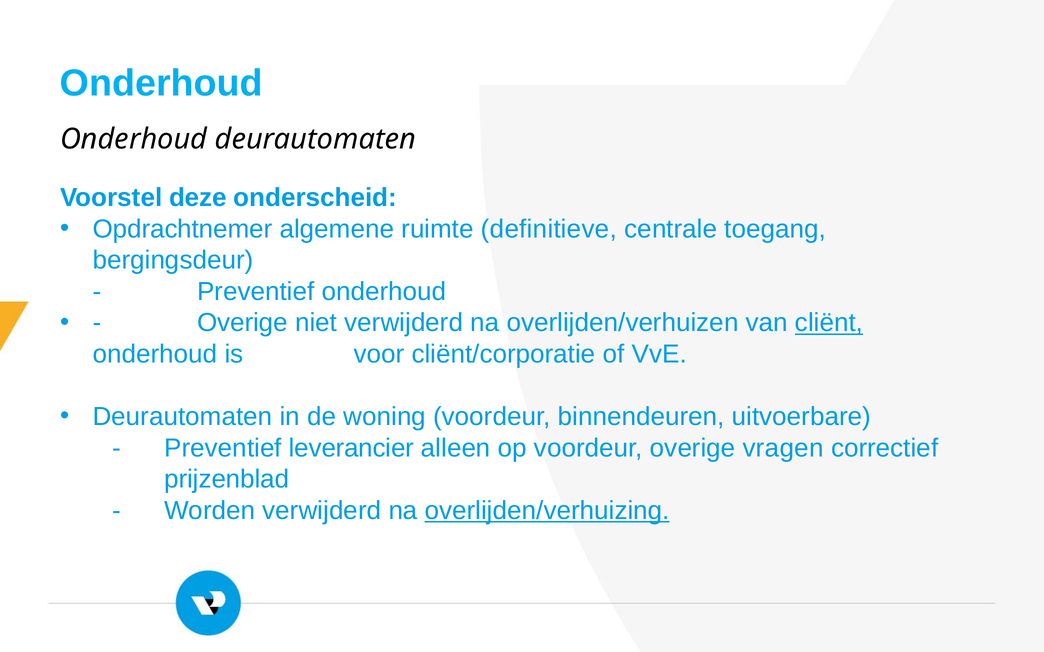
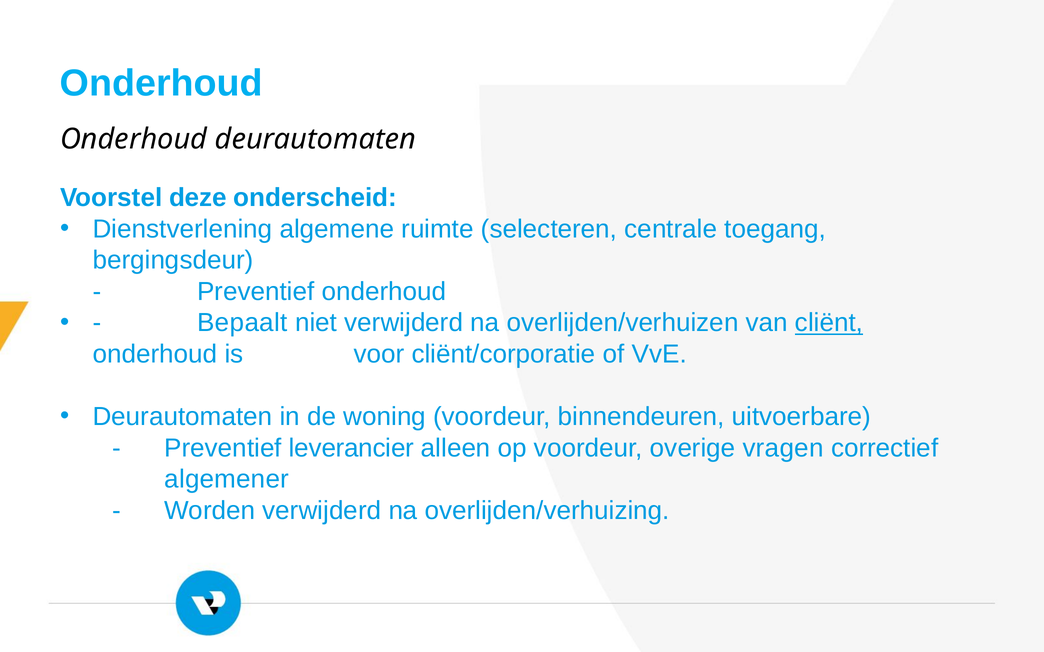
Opdrachtnemer: Opdrachtnemer -> Dienstverlening (182, 229)
definitieve: definitieve -> selecteren (549, 229)
Overige: Overige -> Bepaalt (242, 323)
prijzenblad: prijzenblad -> algemener (227, 480)
overlijden/verhuizing underline: present -> none (547, 511)
